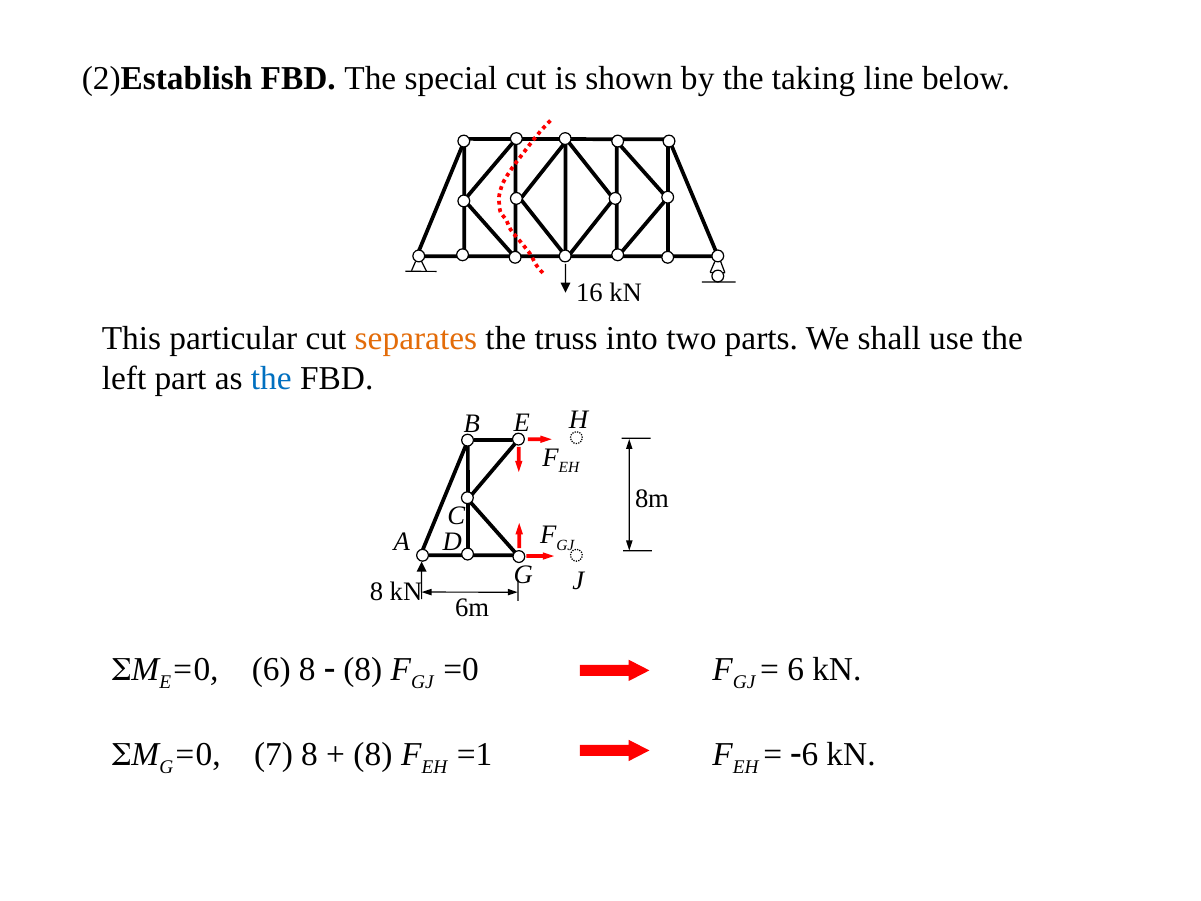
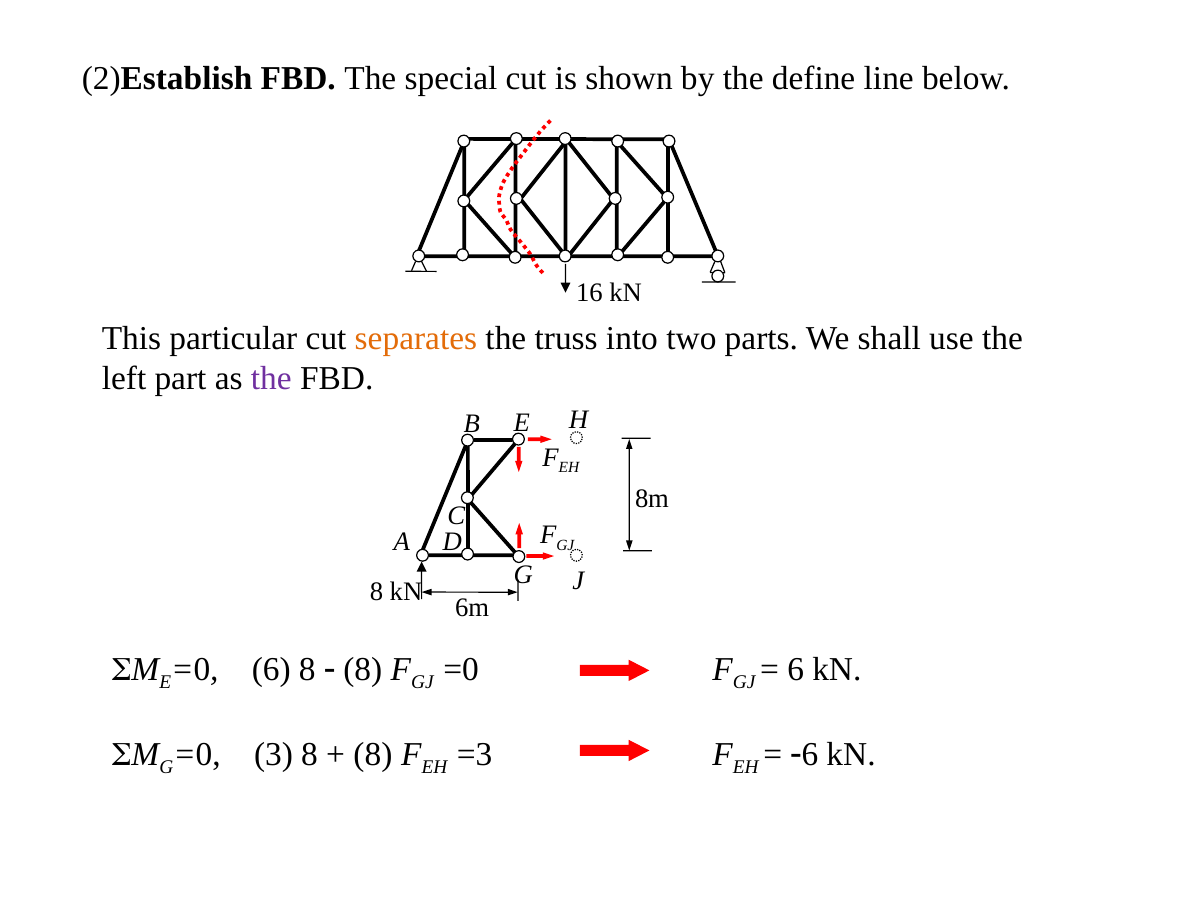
taking: taking -> define (814, 78)
the colour: blue -> purple (271, 379)
7: 7 -> 3 (273, 754)
=1: =1 -> =3 (475, 754)
